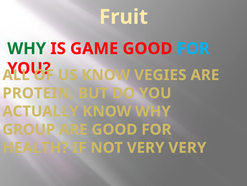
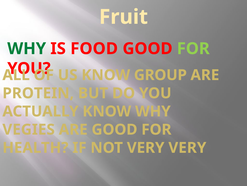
GAME: GAME -> FOOD (94, 48)
FOR colour: light blue -> light green (193, 48)
VEGIES: VEGIES -> GROUP (160, 75)
GROUP: GROUP -> VEGIES (29, 129)
